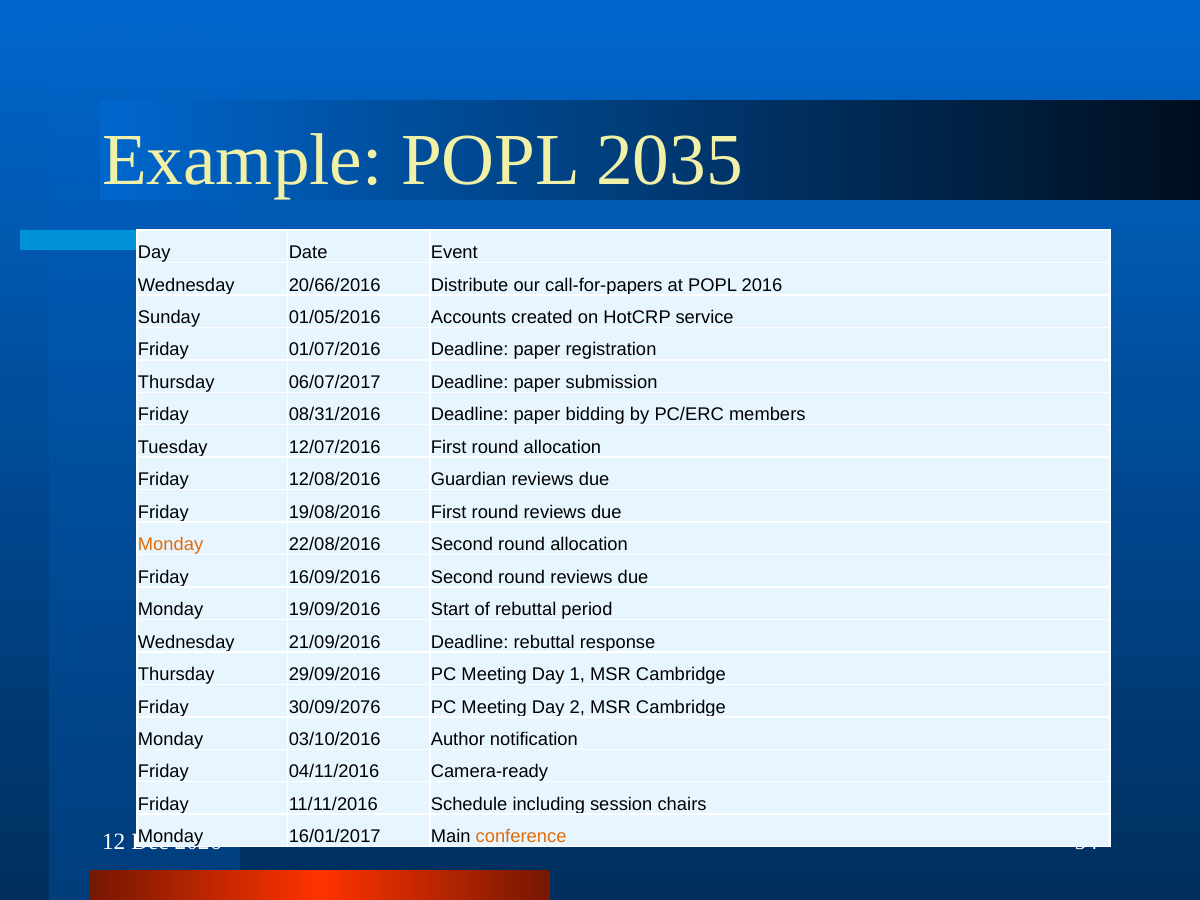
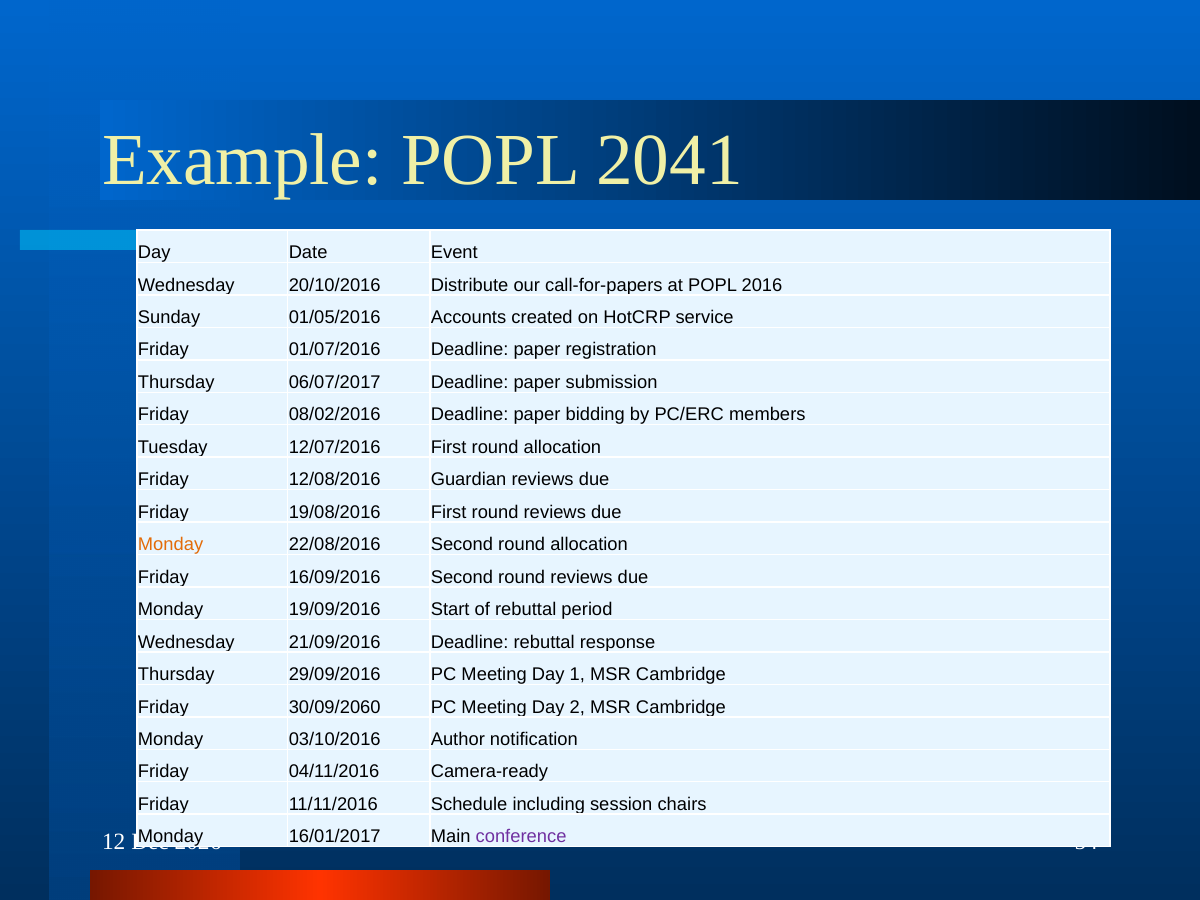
2035: 2035 -> 2041 (669, 160)
20/66/2016: 20/66/2016 -> 20/10/2016 (335, 285)
08/31/2016: 08/31/2016 -> 08/02/2016 (335, 415)
30/09/2076: 30/09/2076 -> 30/09/2060 (335, 707)
conference colour: orange -> purple (521, 837)
